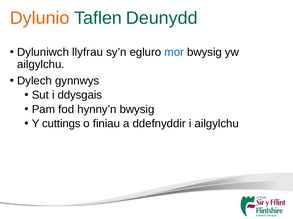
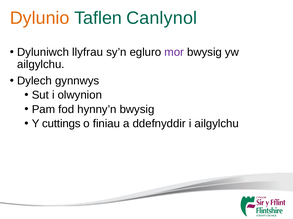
Deunydd: Deunydd -> Canlynol (162, 18)
mor colour: blue -> purple (174, 52)
ddysgais: ddysgais -> olwynion (80, 95)
